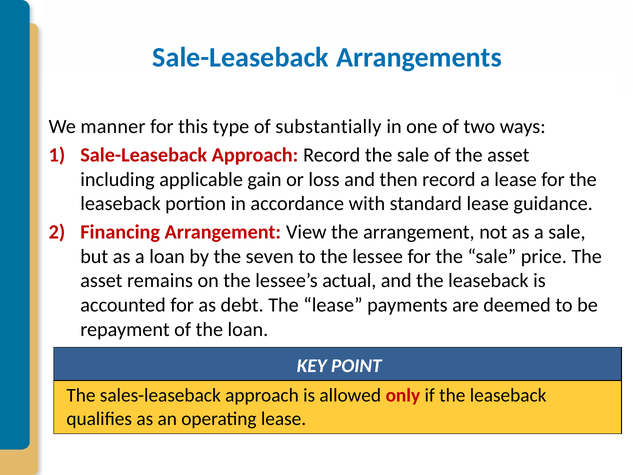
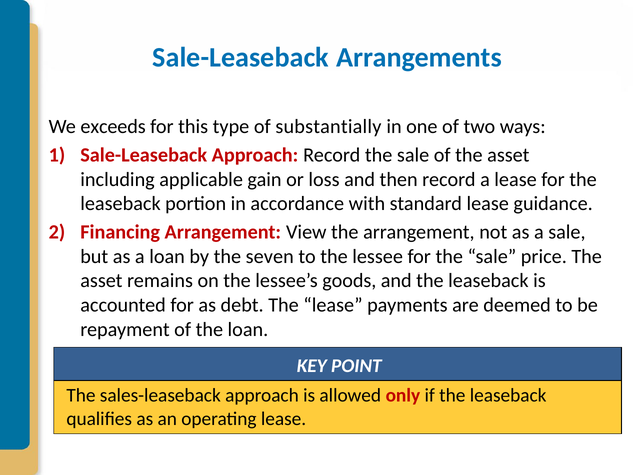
manner: manner -> exceeds (113, 127)
actual: actual -> goods (349, 281)
